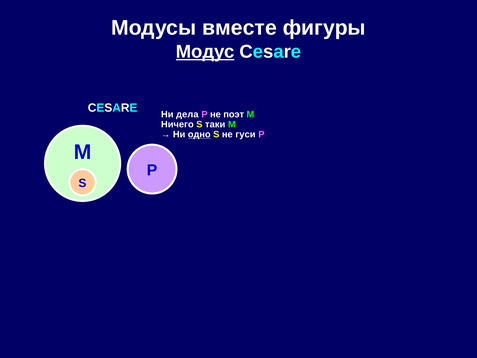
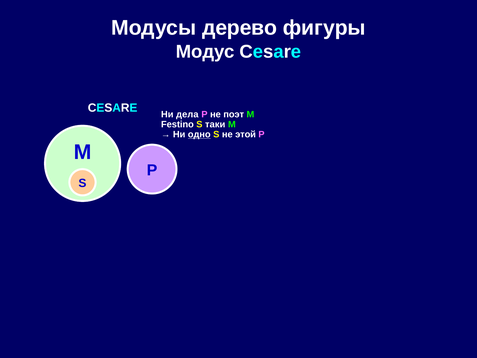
вместе: вместе -> дерево (240, 28)
Модус underline: present -> none (205, 52)
Ничего: Ничего -> Festino (177, 124)
гуси: гуси -> этой (246, 134)
